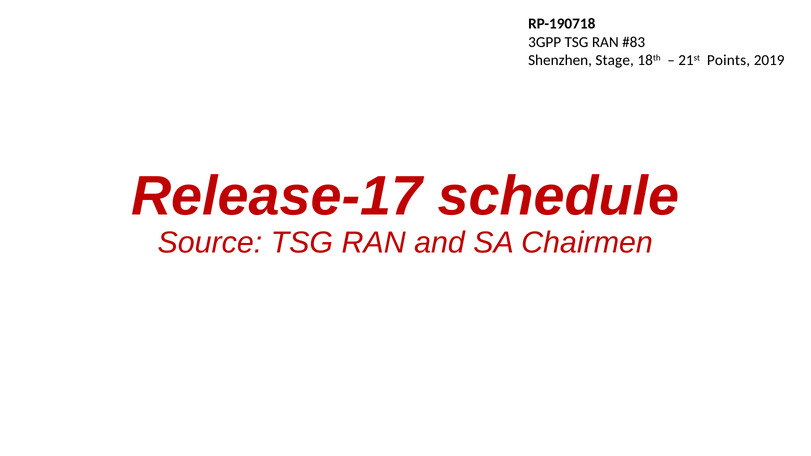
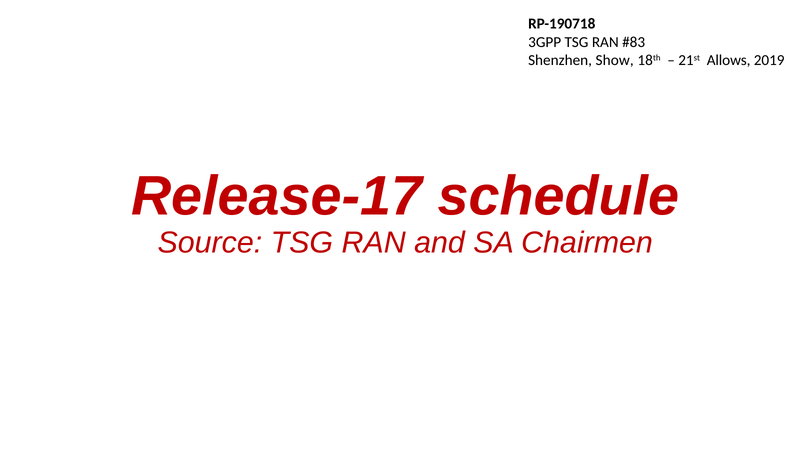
Stage: Stage -> Show (615, 60)
Points: Points -> Allows (729, 60)
